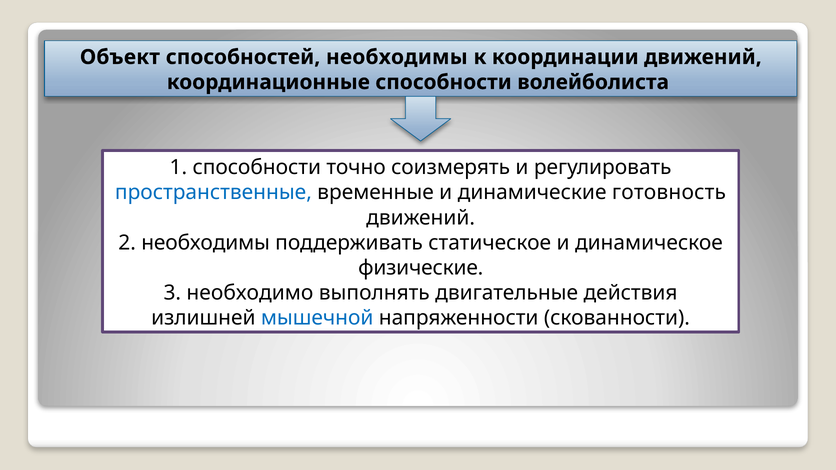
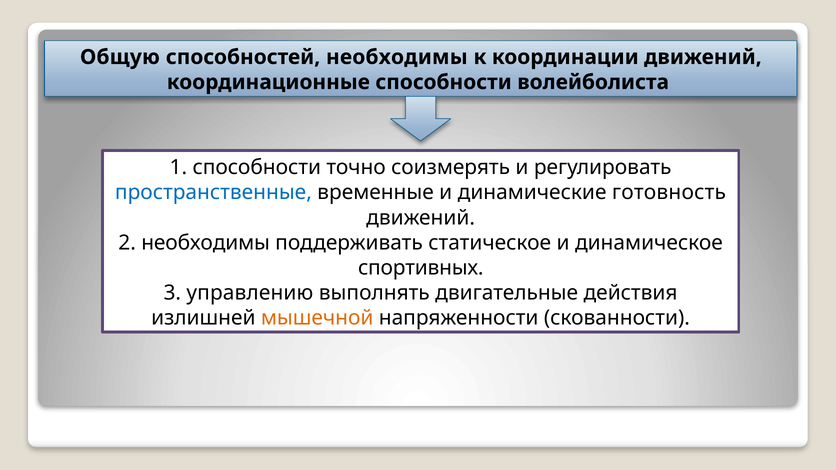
Объект: Объект -> Общую (120, 57)
физические: физические -> спортивных (421, 268)
необходимо: необходимо -> управлению (250, 293)
мышечной colour: blue -> orange (317, 318)
